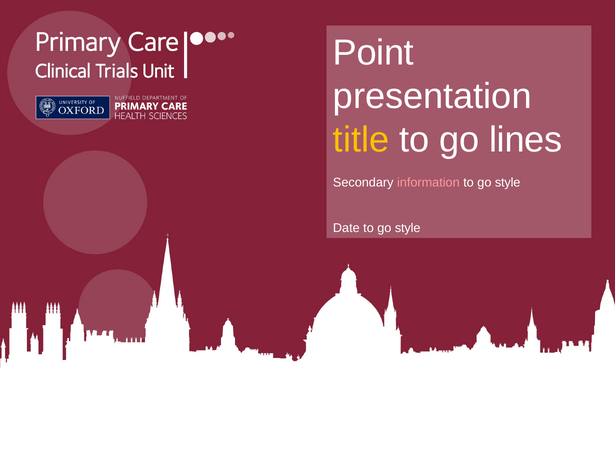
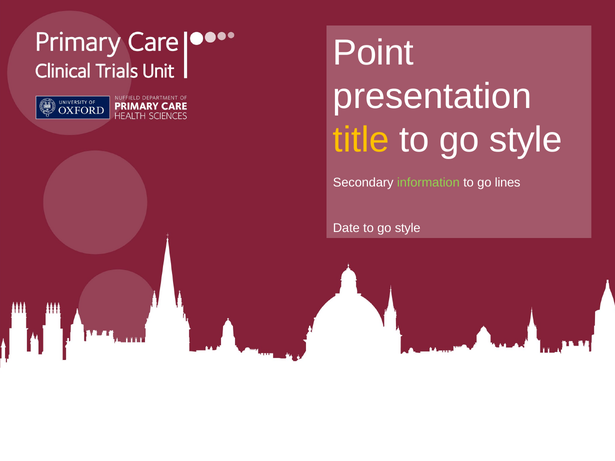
lines: lines -> style (526, 140)
information colour: pink -> light green (428, 183)
style: style -> lines (508, 183)
